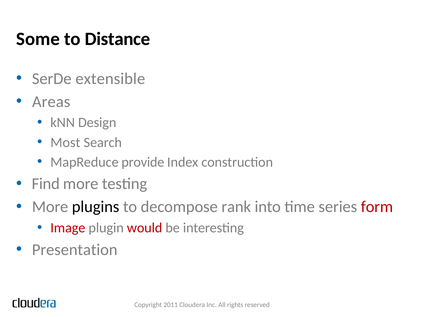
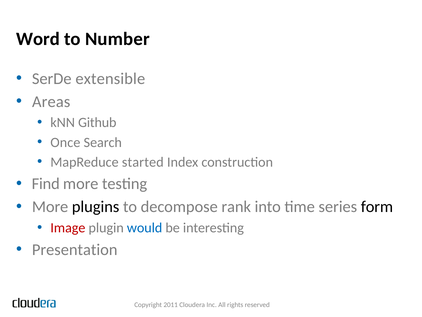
Some: Some -> Word (38, 39)
Distance: Distance -> Number (117, 39)
Design: Design -> Github (97, 122)
Most: Most -> Once (65, 142)
provide: provide -> started (143, 162)
form colour: red -> black (377, 207)
would colour: red -> blue (145, 228)
